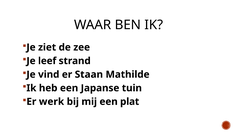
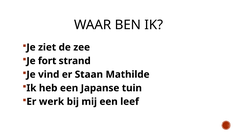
leef: leef -> fort (47, 61)
plat: plat -> leef (130, 102)
